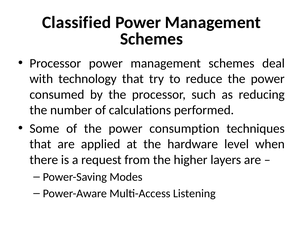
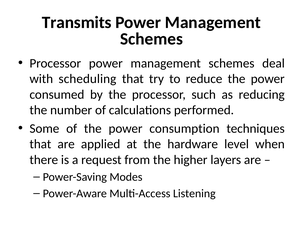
Classified: Classified -> Transmits (77, 22)
technology: technology -> scheduling (87, 79)
